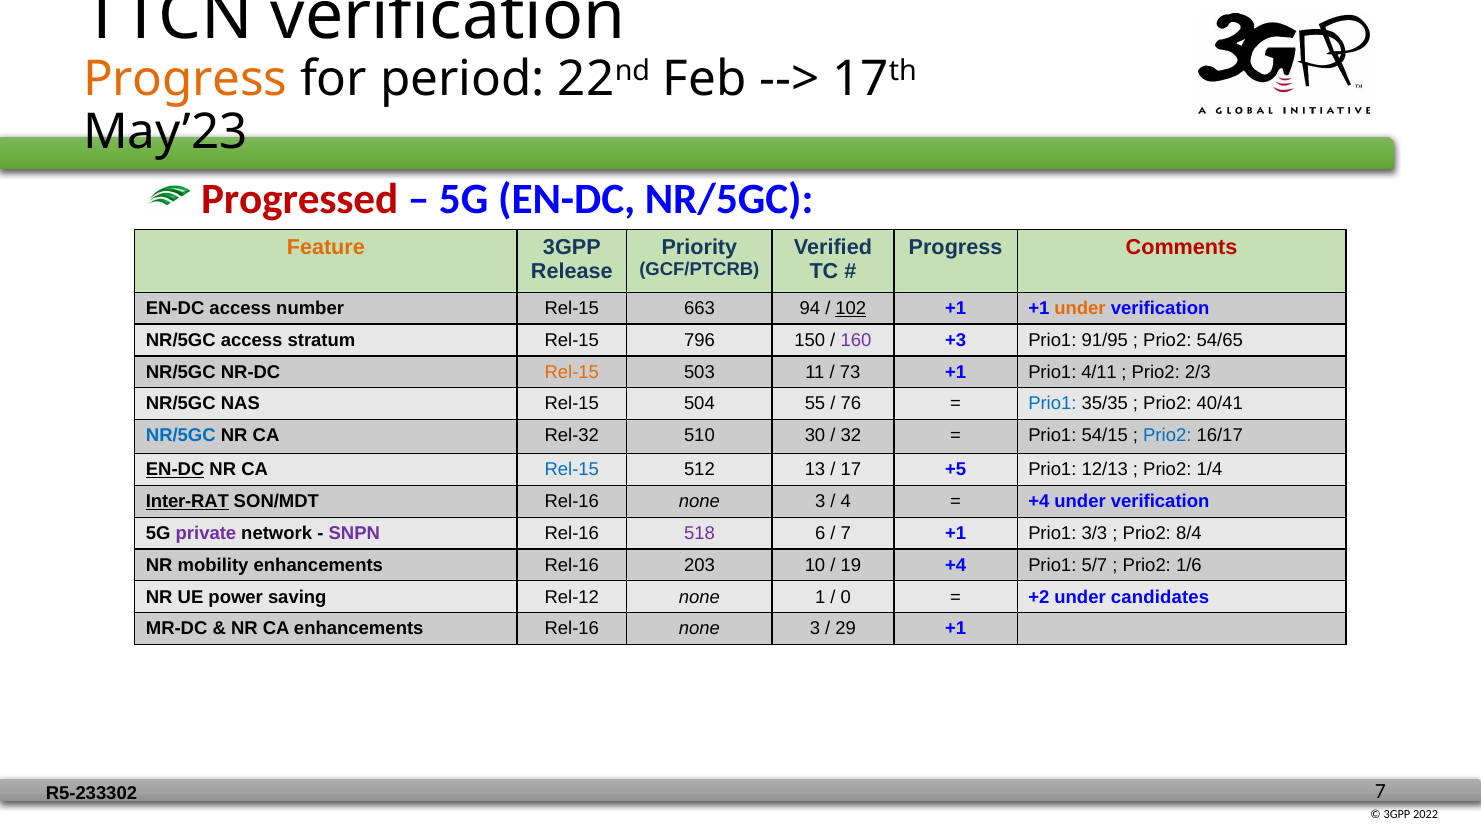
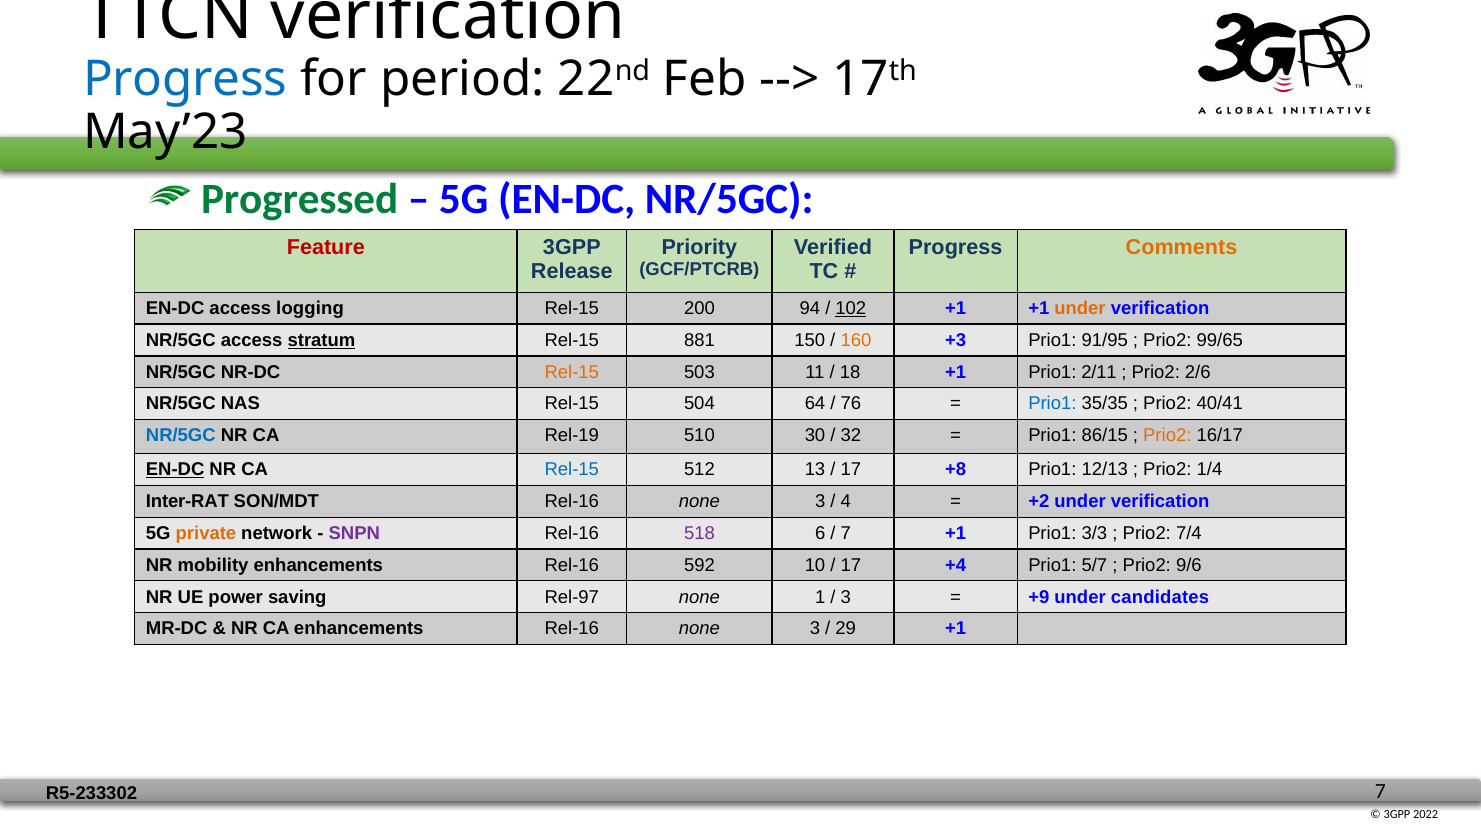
Progress colour: orange -> blue (185, 79)
Progressed colour: red -> green (300, 199)
Feature colour: orange -> red (326, 247)
Comments colour: red -> orange (1182, 247)
number: number -> logging (310, 309)
663: 663 -> 200 (699, 309)
stratum underline: none -> present (321, 340)
796: 796 -> 881 (699, 340)
160 colour: purple -> orange (856, 340)
54/65: 54/65 -> 99/65 (1220, 340)
73: 73 -> 18 (850, 372)
4/11: 4/11 -> 2/11 (1099, 372)
2/3: 2/3 -> 2/6 (1198, 372)
55: 55 -> 64 (815, 404)
Rel-32: Rel-32 -> Rel-19 (572, 436)
54/15: 54/15 -> 86/15 (1105, 436)
Prio2 colour: blue -> orange (1167, 436)
+5: +5 -> +8 (956, 470)
Inter-RAT underline: present -> none (187, 502)
+4: +4 -> +2 (1039, 502)
private colour: purple -> orange (206, 533)
8/4: 8/4 -> 7/4 (1189, 533)
203: 203 -> 592 (699, 565)
19: 19 -> 17 (851, 565)
1/6: 1/6 -> 9/6 (1189, 565)
Rel-12: Rel-12 -> Rel-97 (572, 597)
0: 0 -> 3 (846, 597)
+2: +2 -> +9 (1039, 597)
